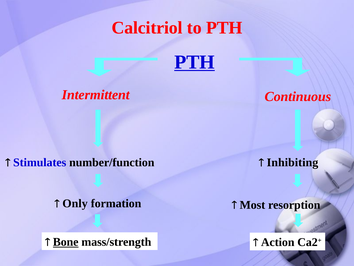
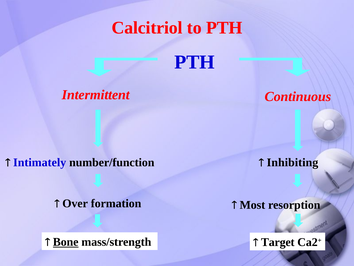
PTH underline: present -> none (195, 62)
Stimulates: Stimulates -> Intimately (40, 162)
Only: Only -> Over (75, 203)
Action: Action -> Target (278, 242)
